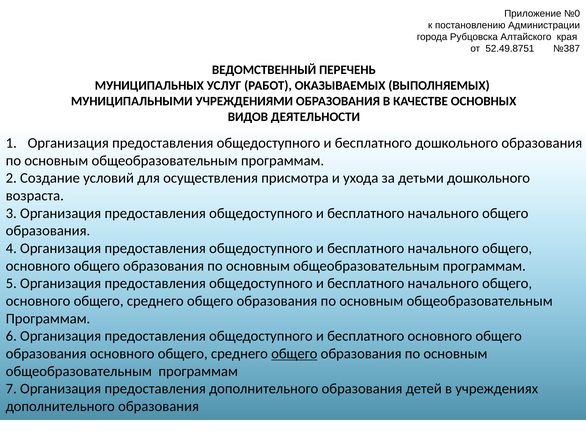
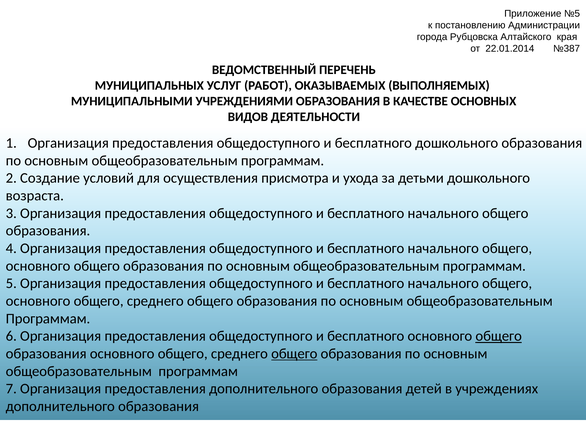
№0: №0 -> №5 (572, 14)
52.49.8751: 52.49.8751 -> 22.01.2014 (510, 49)
общего underline: none -> present (499, 336)
